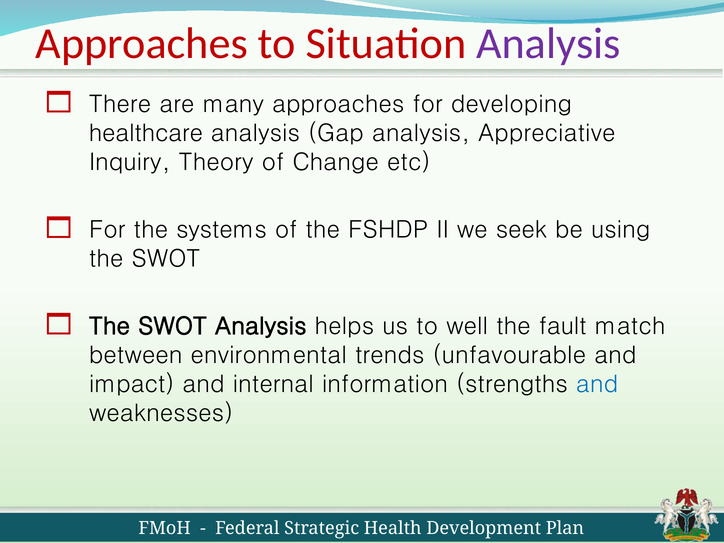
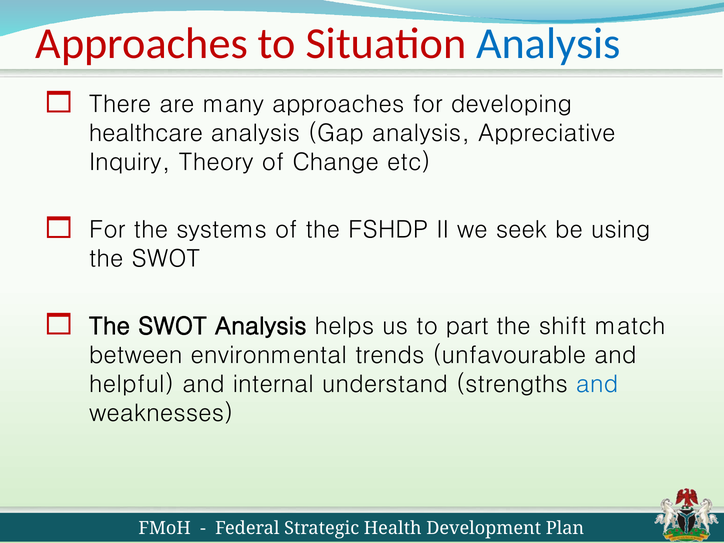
Analysis colour: purple -> blue (548, 44)
well: well -> part (467, 326)
fault: fault -> shift (563, 326)
impact: impact -> helpful (131, 384)
information: information -> understand (385, 384)
